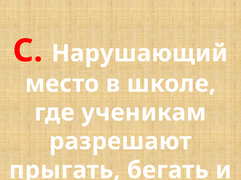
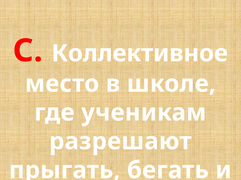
Нарушающий: Нарушающий -> Коллективное (140, 54)
